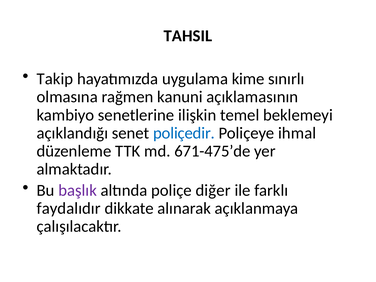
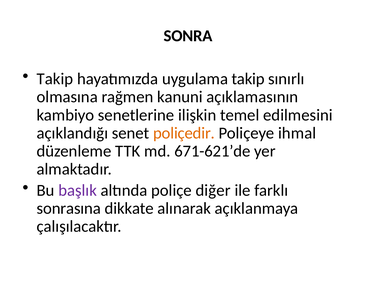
TAHSIL: TAHSIL -> SONRA (188, 36)
uygulama kime: kime -> takip (248, 79)
beklemeyi: beklemeyi -> edilmesini (298, 115)
poliçedir colour: blue -> orange (184, 133)
671-475’de: 671-475’de -> 671-621’de (212, 151)
faydalıdır: faydalıdır -> sonrasına (69, 208)
